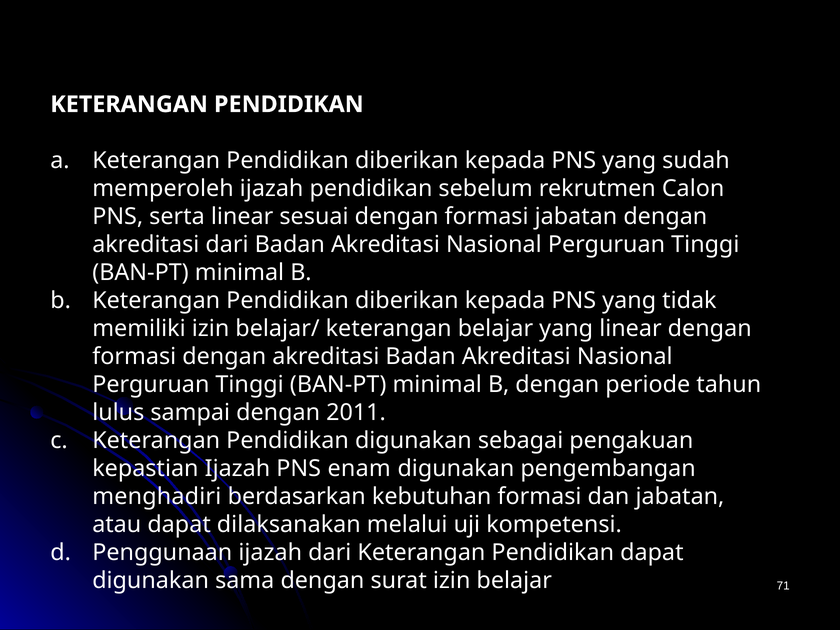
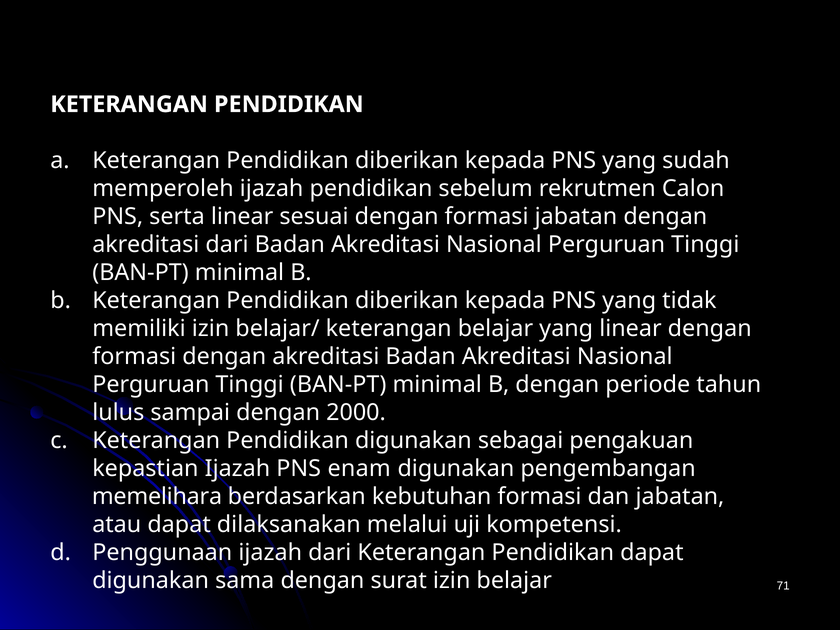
2011: 2011 -> 2000 (356, 412)
menghadiri: menghadiri -> memelihara (157, 497)
